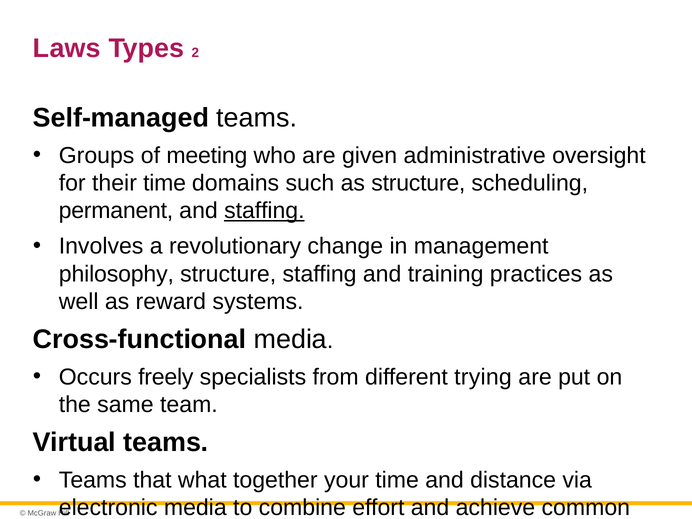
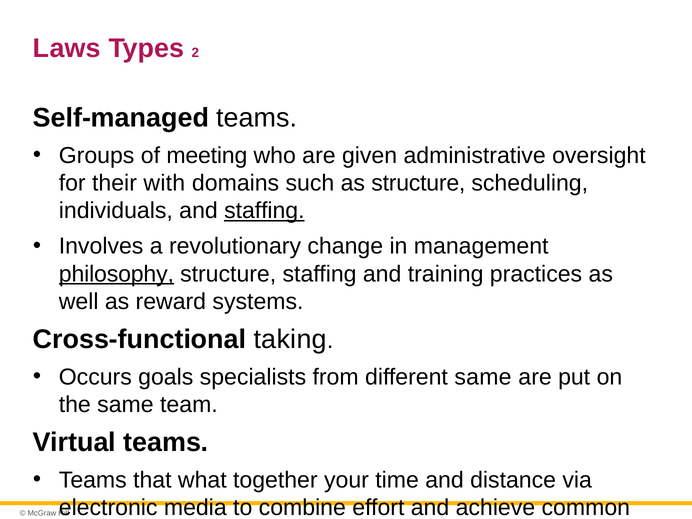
their time: time -> with (164, 183)
permanent: permanent -> individuals (116, 211)
philosophy underline: none -> present (116, 274)
Cross-functional media: media -> taking (290, 340)
Occurs freely: freely -> goals (166, 377)
different trying: trying -> same (483, 377)
